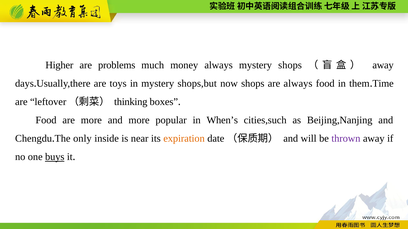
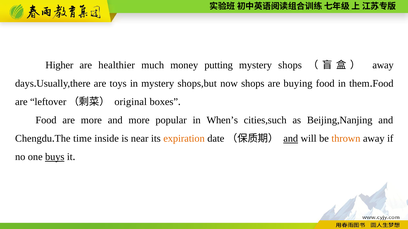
problems: problems -> healthier (117, 65)
money always: always -> putting (219, 65)
are always: always -> buying (298, 84)
Time: Time -> Food (383, 84)
thinking: thinking -> original (131, 102)
only: only -> time (82, 139)
and underline: none -> present (291, 139)
thrown colour: purple -> orange (346, 139)
